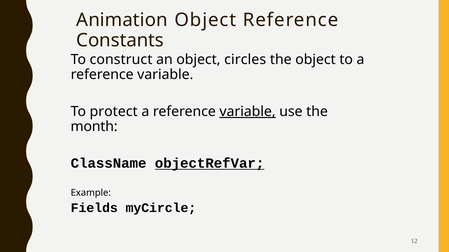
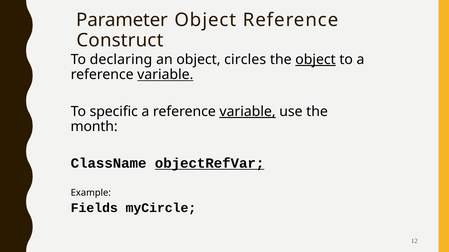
Animation: Animation -> Parameter (122, 20)
Constants: Constants -> Construct (120, 40)
construct: construct -> declaring (121, 60)
object underline: none -> present (315, 60)
variable underline: none -> present (165, 75)
protect: protect -> specific (114, 112)
